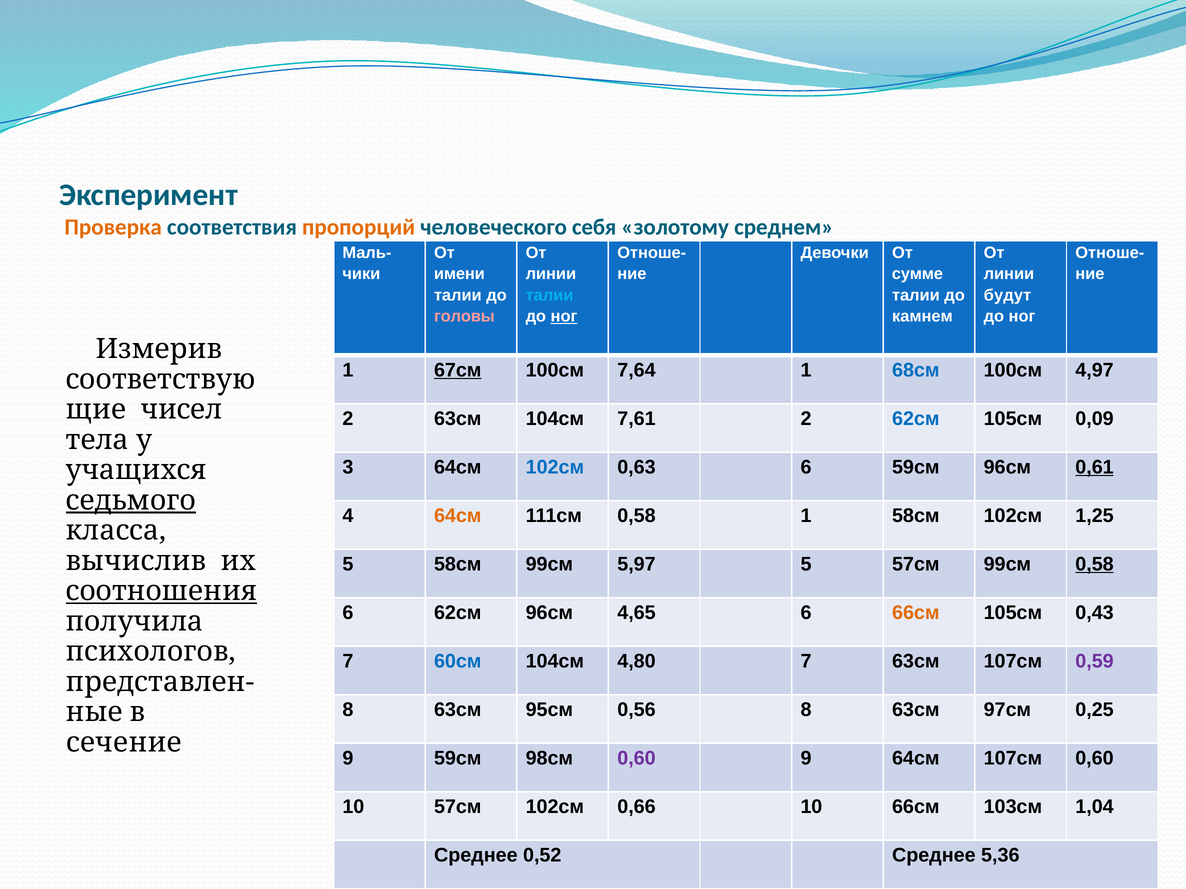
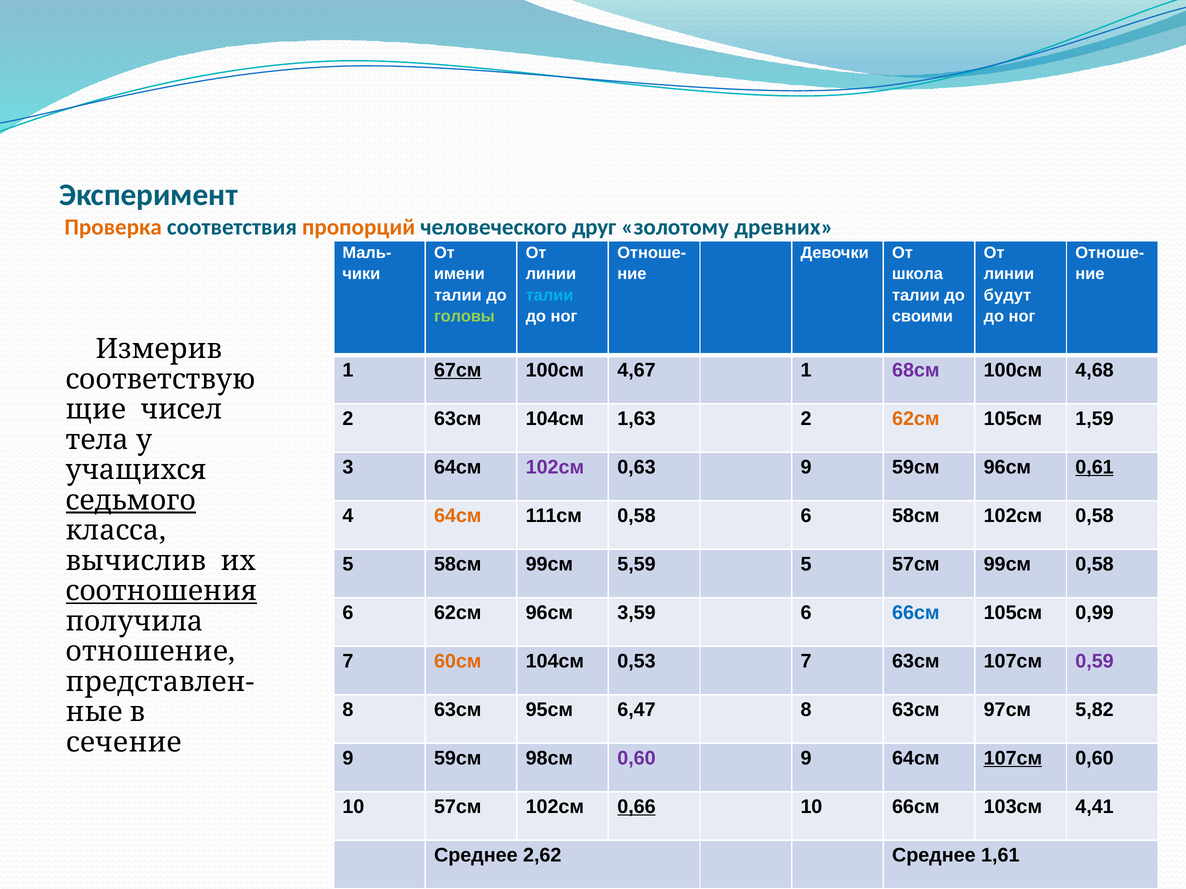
себя: себя -> друг (594, 227)
среднем: среднем -> древних (784, 227)
сумме: сумме -> школа (917, 274)
головы colour: pink -> light green (464, 317)
ног underline: present -> none (564, 317)
камнем: камнем -> своими (922, 317)
7,64: 7,64 -> 4,67 (636, 370)
68см colour: blue -> purple (916, 370)
4,97: 4,97 -> 4,68 (1095, 370)
7,61: 7,61 -> 1,63 (636, 419)
62см colour: blue -> orange (916, 419)
0,09: 0,09 -> 1,59 (1095, 419)
102см colour: blue -> purple (555, 467)
0,63 6: 6 -> 9 (806, 467)
111см 0,58 1: 1 -> 6 (806, 516)
102см 1,25: 1,25 -> 0,58 (1095, 516)
5,97: 5,97 -> 5,59 (636, 564)
0,58 underline: present -> none (1095, 564)
4,65: 4,65 -> 3,59 (636, 613)
66см colour: orange -> blue (916, 613)
0,43: 0,43 -> 0,99 (1095, 613)
психологов: психологов -> отношение (151, 652)
60см colour: blue -> orange (458, 661)
4,80: 4,80 -> 0,53 (636, 661)
0,56: 0,56 -> 6,47 (636, 710)
0,25: 0,25 -> 5,82 (1095, 710)
107см underline: none -> present (1013, 758)
0,66 underline: none -> present (636, 807)
1,04: 1,04 -> 4,41 (1095, 807)
0,52: 0,52 -> 2,62 (542, 855)
5,36: 5,36 -> 1,61 (1000, 855)
